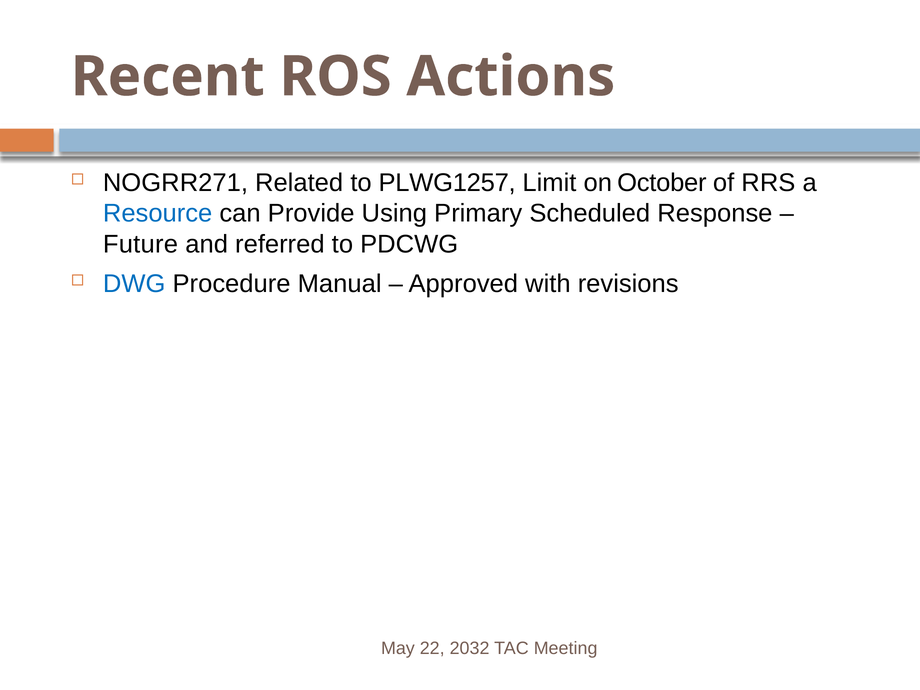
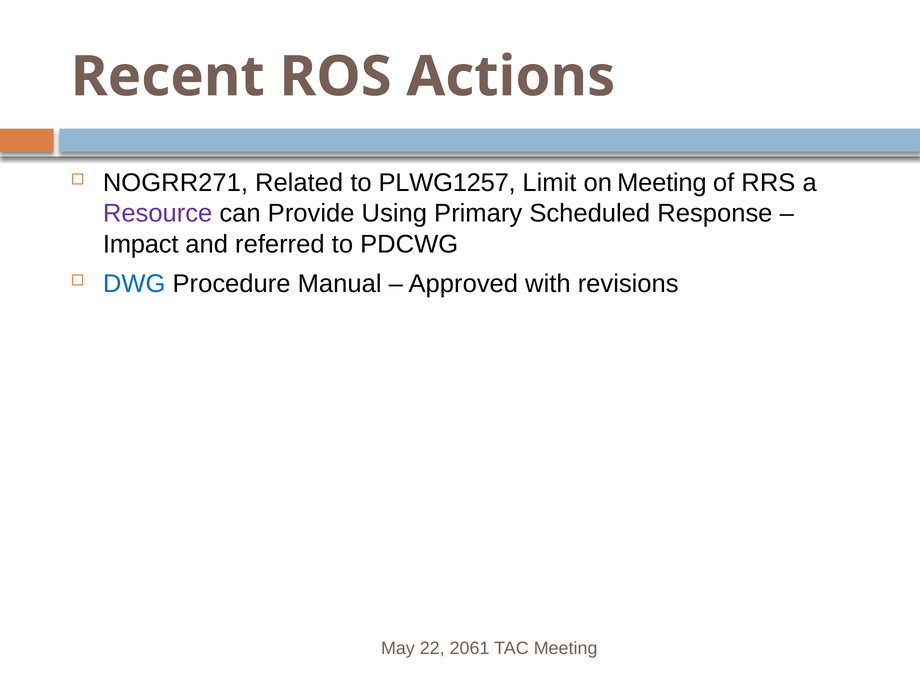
on October: October -> Meeting (662, 183)
Resource colour: blue -> purple (158, 213)
Future: Future -> Impact (141, 244)
2032: 2032 -> 2061 (470, 648)
